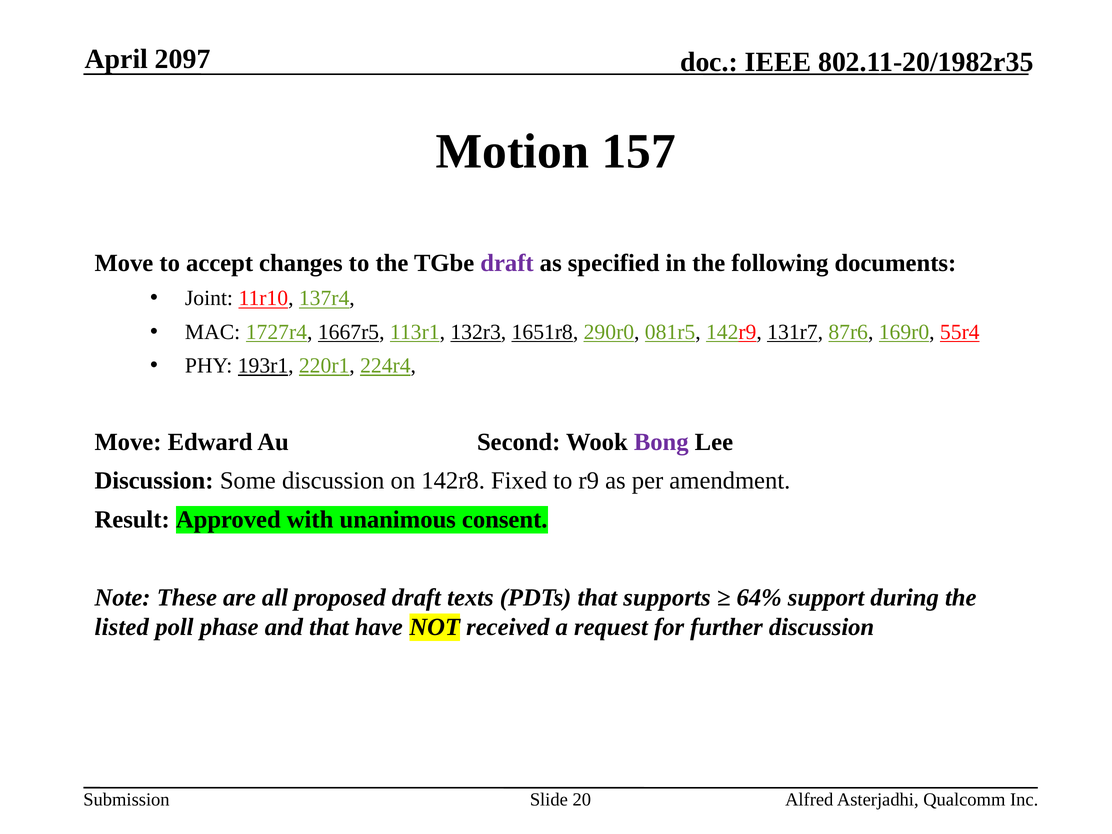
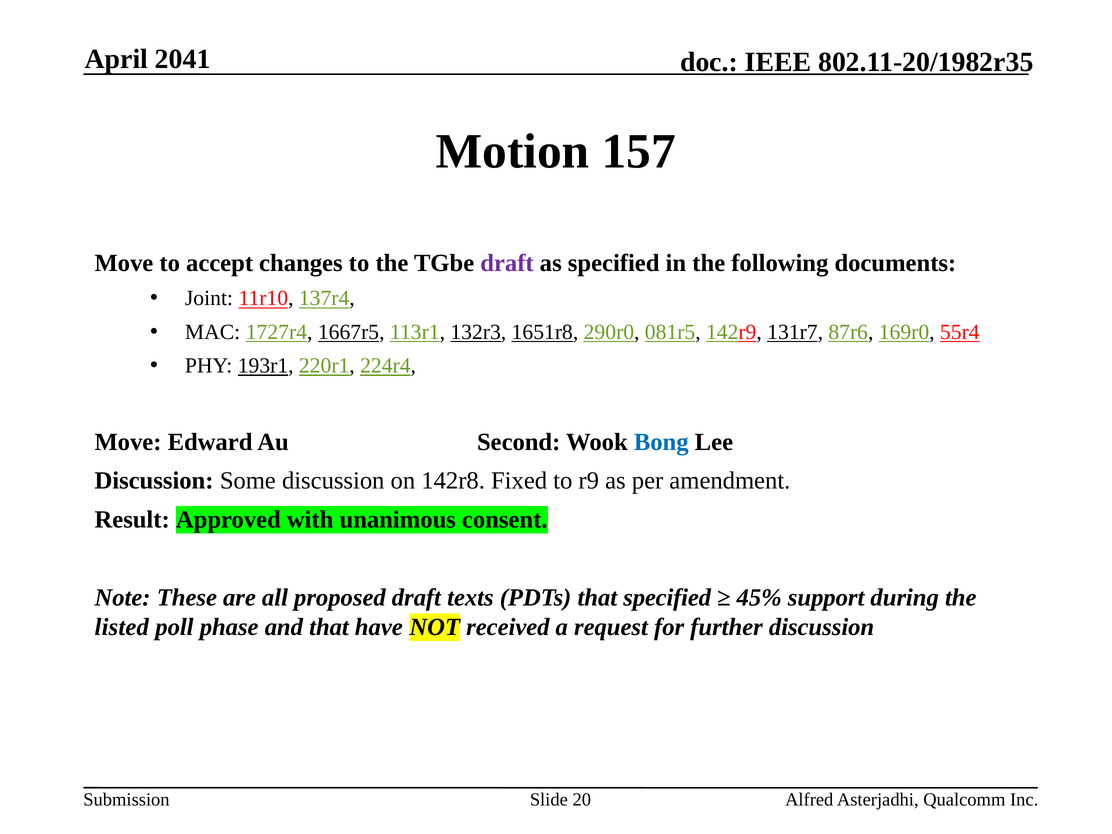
2097: 2097 -> 2041 (183, 59)
Bong colour: purple -> blue (661, 442)
that supports: supports -> specified (667, 598)
64%: 64% -> 45% (759, 598)
